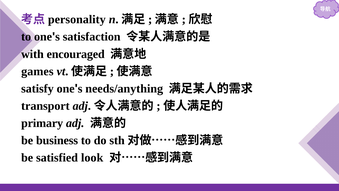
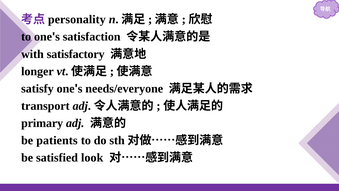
encouraged: encouraged -> satisfactory (76, 54)
games: games -> longer (37, 71)
needs/anything: needs/anything -> needs/everyone (124, 88)
business: business -> patients (57, 140)
